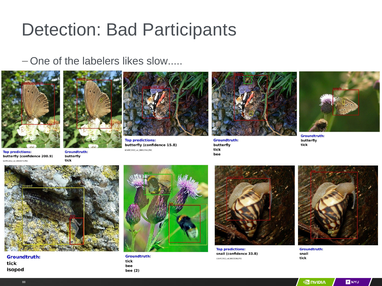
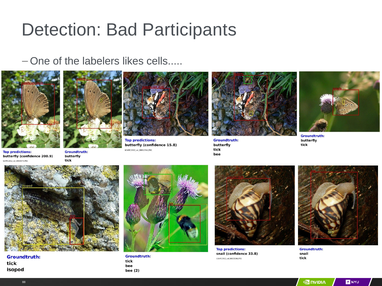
slow: slow -> cells (165, 61)
